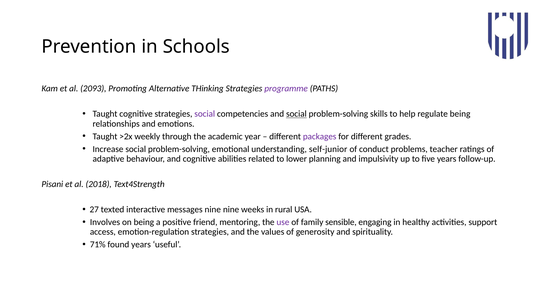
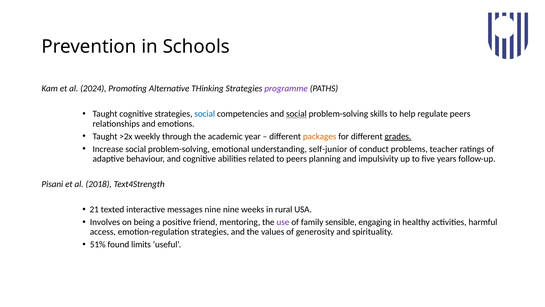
2093: 2093 -> 2024 (93, 88)
social colour: purple -> blue (205, 114)
regulate being: being -> peers (460, 114)
packages colour: purple -> orange (320, 136)
grades underline: none -> present (398, 136)
to lower: lower -> peers (297, 159)
27: 27 -> 21 (94, 209)
support: support -> harmful (483, 222)
71%: 71% -> 51% (98, 244)
found years: years -> limits (141, 244)
